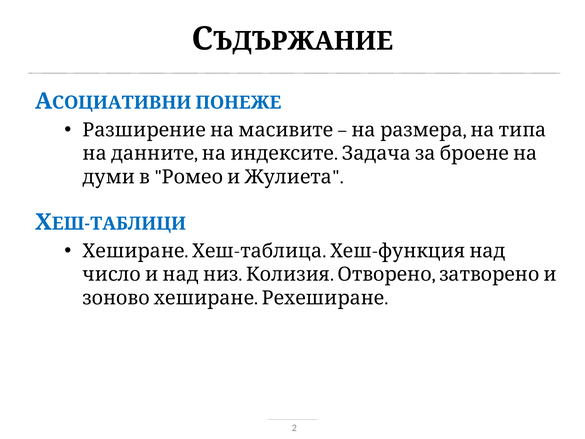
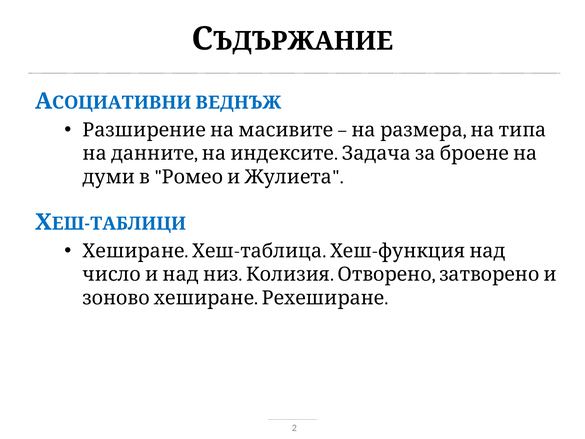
ПОНЕЖЕ: ПОНЕЖЕ -> ВЕДНЪЖ (238, 103)
